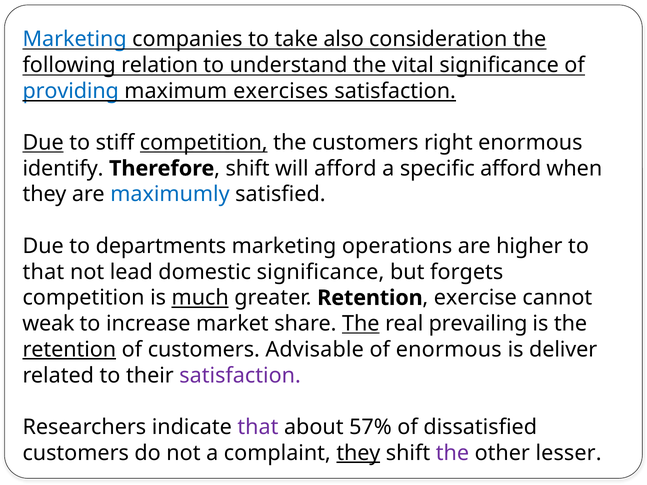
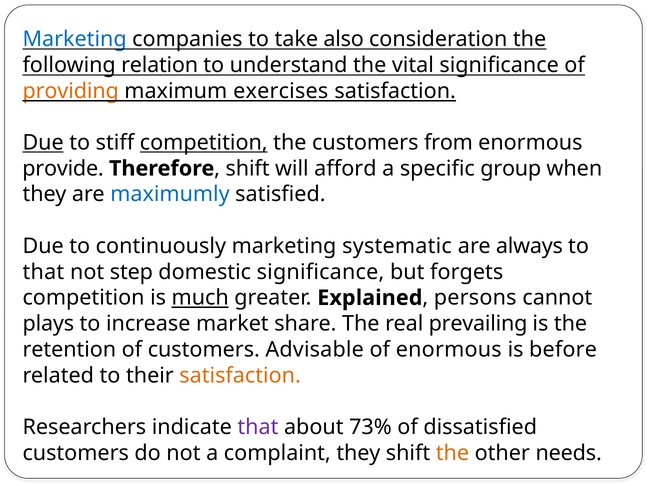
providing colour: blue -> orange (71, 91)
right: right -> from (448, 143)
identify: identify -> provide (63, 169)
specific afford: afford -> group (511, 169)
departments: departments -> continuously (161, 246)
operations: operations -> systematic (397, 246)
higher: higher -> always (529, 246)
lead: lead -> step (131, 272)
greater Retention: Retention -> Explained (370, 298)
exercise: exercise -> persons (475, 298)
weak: weak -> plays (48, 324)
The underline: present -> none (361, 324)
retention underline: present -> none (69, 350)
deliver: deliver -> before (563, 350)
satisfaction colour: purple -> orange (240, 376)
57%: 57% -> 73% (370, 427)
they underline: present -> none (358, 453)
the colour: purple -> orange (452, 453)
lesser: lesser -> needs (569, 453)
